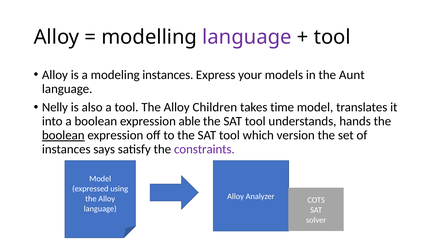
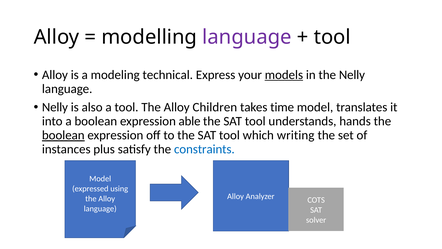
modeling instances: instances -> technical (168, 75)
models underline: none -> present (284, 75)
the Aunt: Aunt -> Nelly (352, 75)
version: version -> writing (296, 135)
says: says -> plus (104, 149)
constraints colour: purple -> blue (204, 149)
